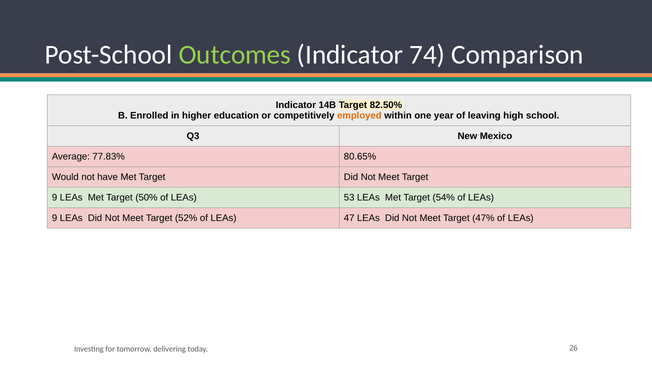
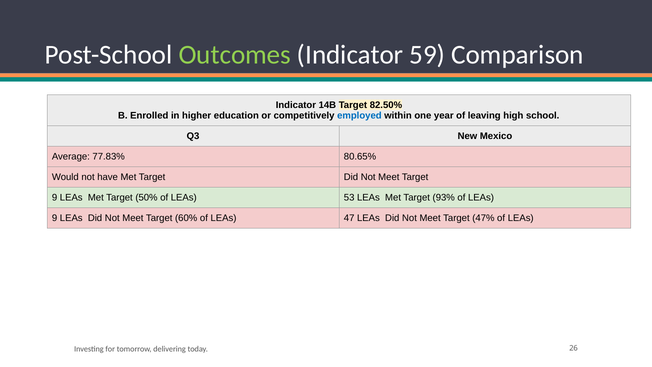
74: 74 -> 59 (427, 55)
employed colour: orange -> blue (359, 116)
54%: 54% -> 93% (444, 197)
52%: 52% -> 60% (186, 218)
